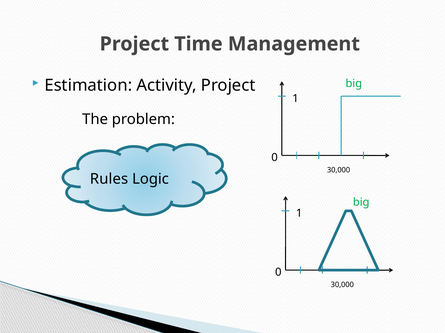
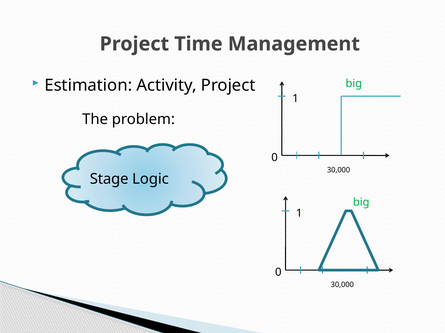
Rules: Rules -> Stage (109, 179)
